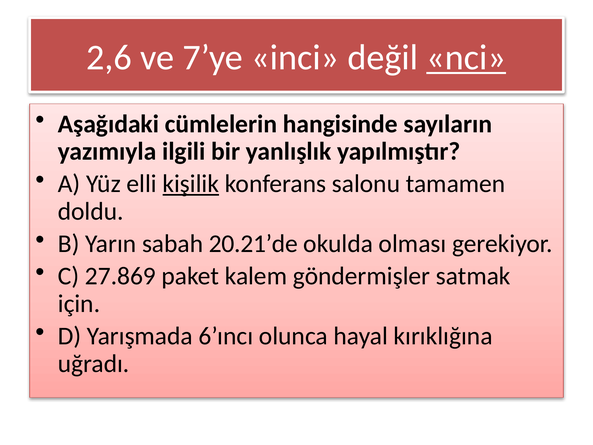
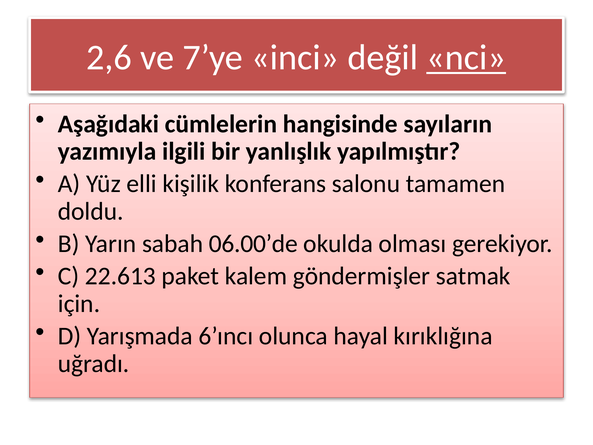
kişilik underline: present -> none (191, 184)
20.21’de: 20.21’de -> 06.00’de (253, 244)
27.869: 27.869 -> 22.613 (120, 276)
